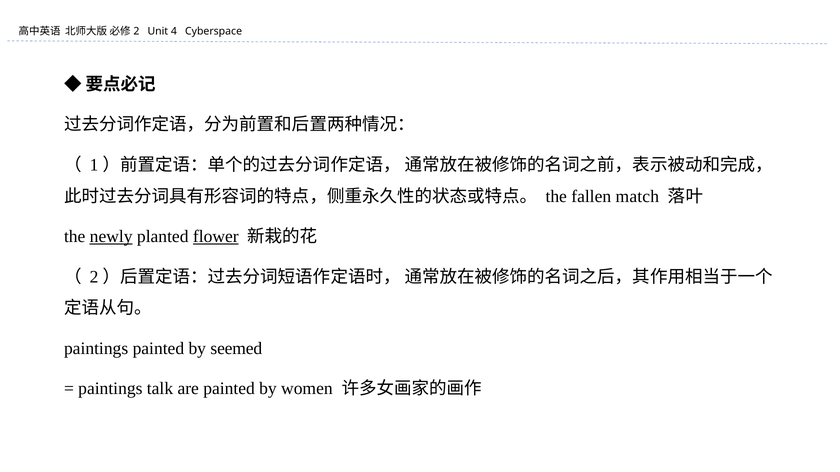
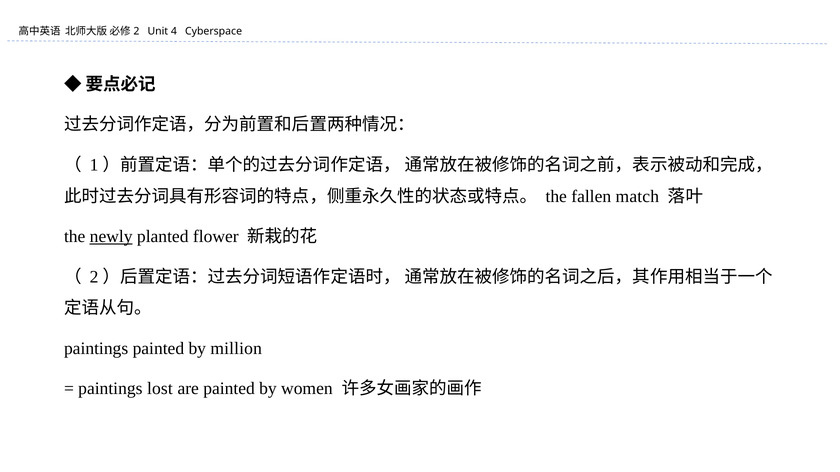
flower underline: present -> none (216, 237)
seemed: seemed -> million (236, 349)
talk: talk -> lost (160, 389)
